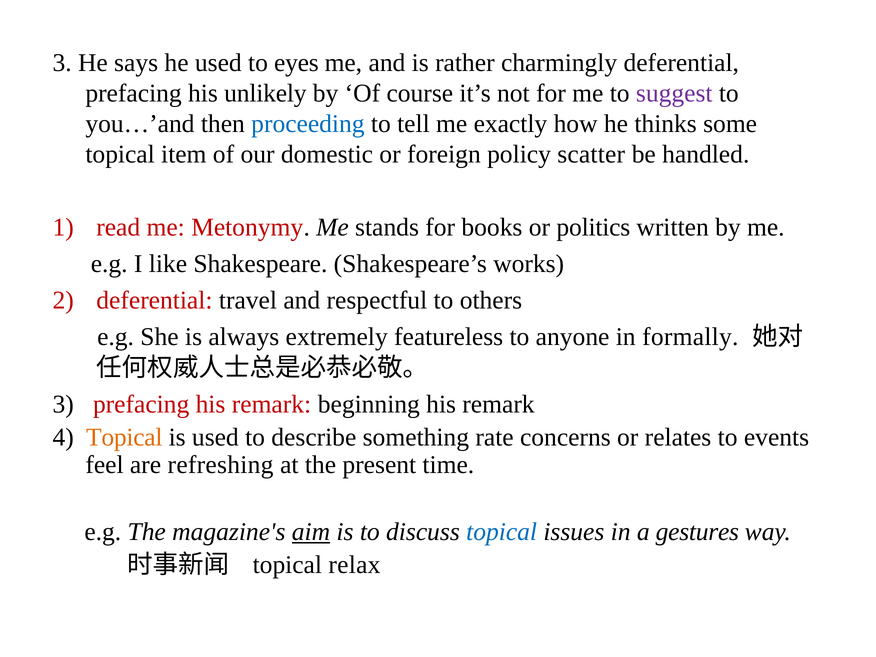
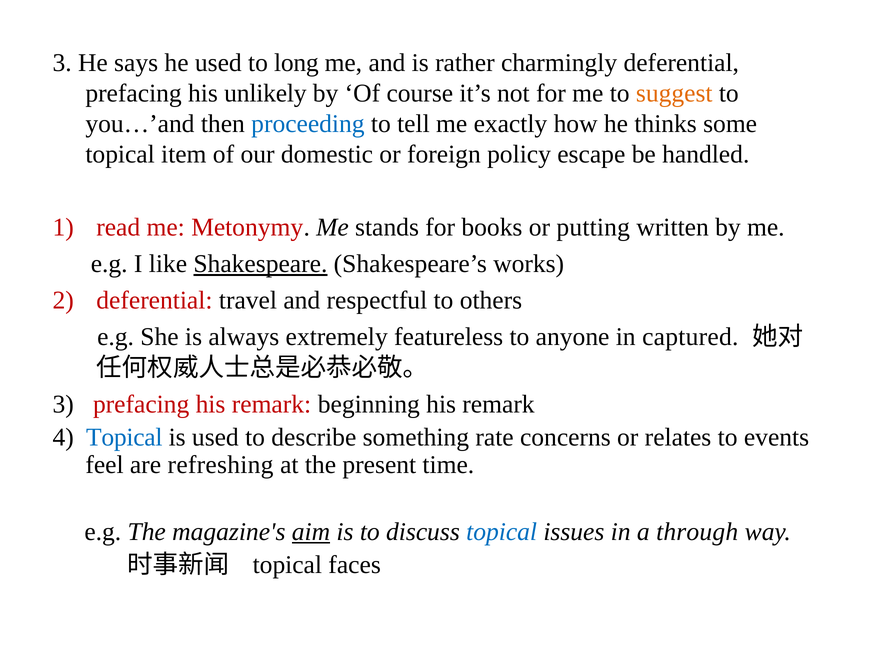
eyes: eyes -> long (296, 63)
suggest colour: purple -> orange (674, 93)
scatter: scatter -> escape (591, 155)
politics: politics -> putting (593, 228)
Shakespeare underline: none -> present (260, 264)
formally: formally -> captured (690, 337)
Topical colour: orange -> blue (124, 437)
gestures: gestures -> through (697, 532)
relax: relax -> faces (355, 565)
